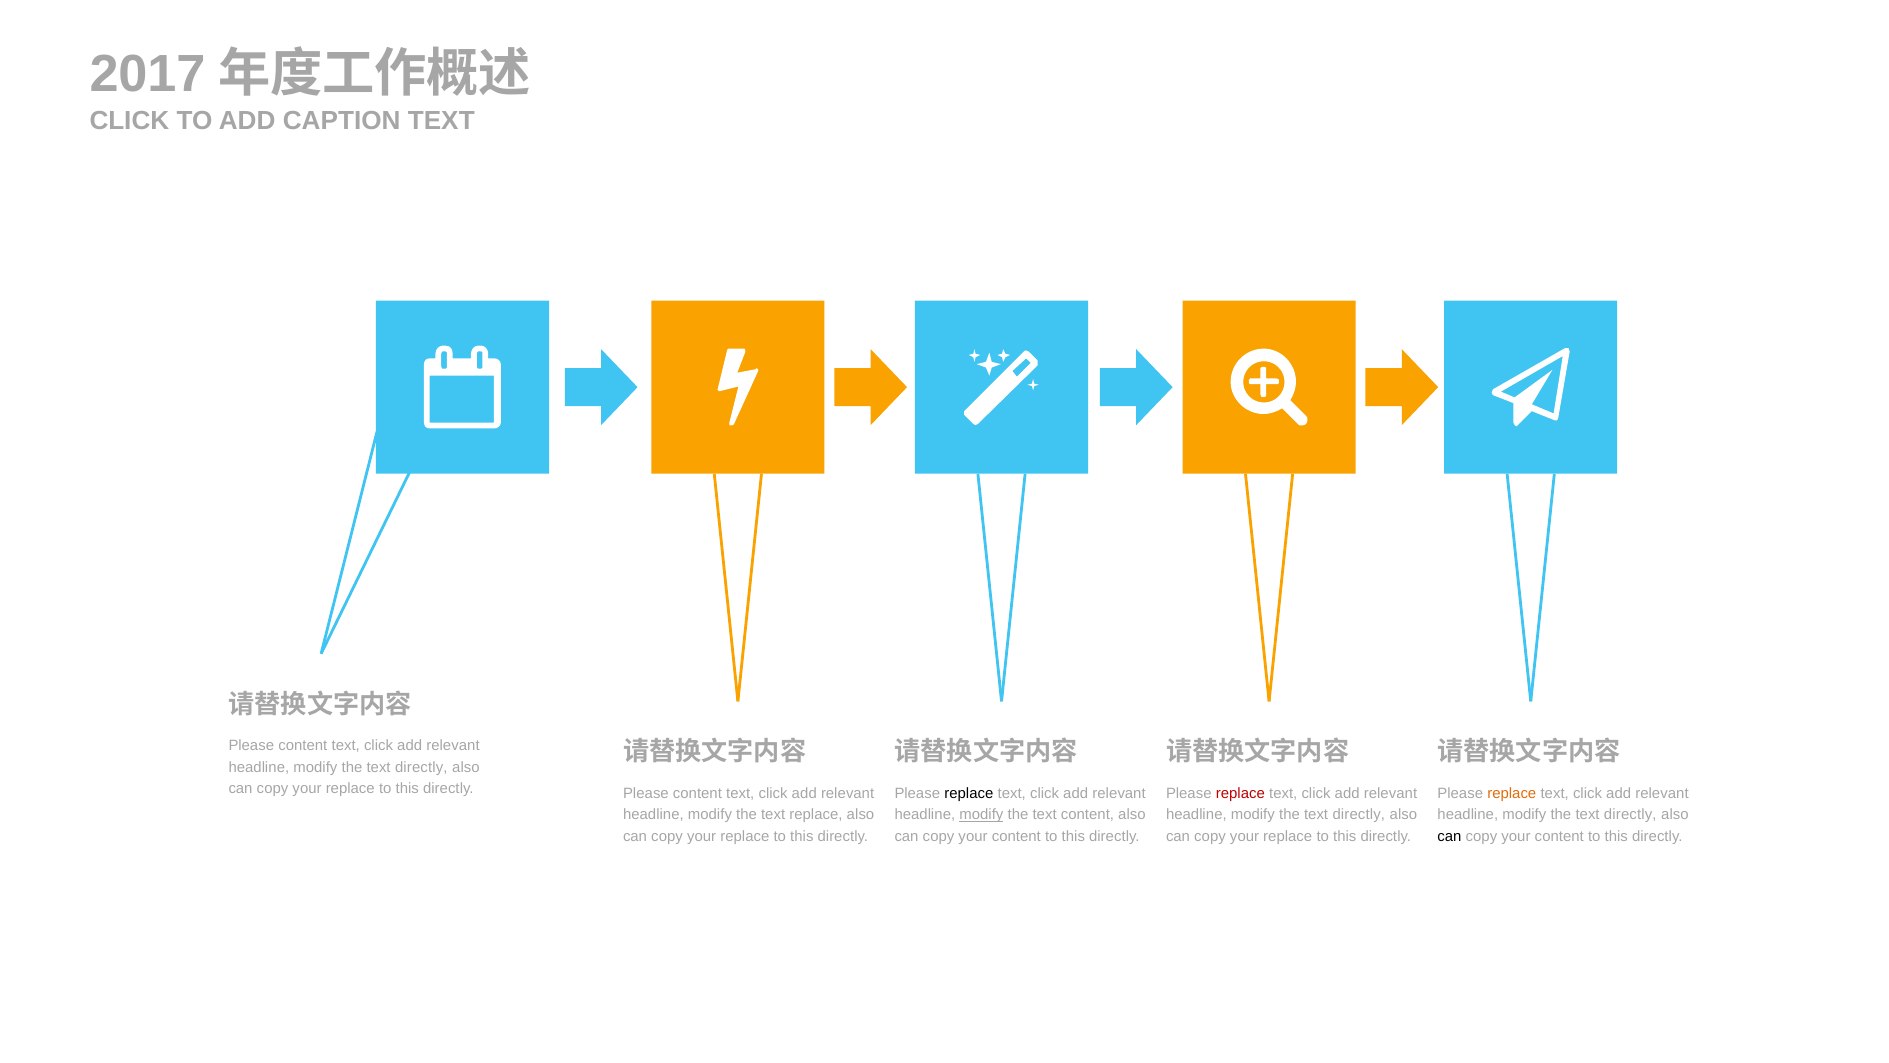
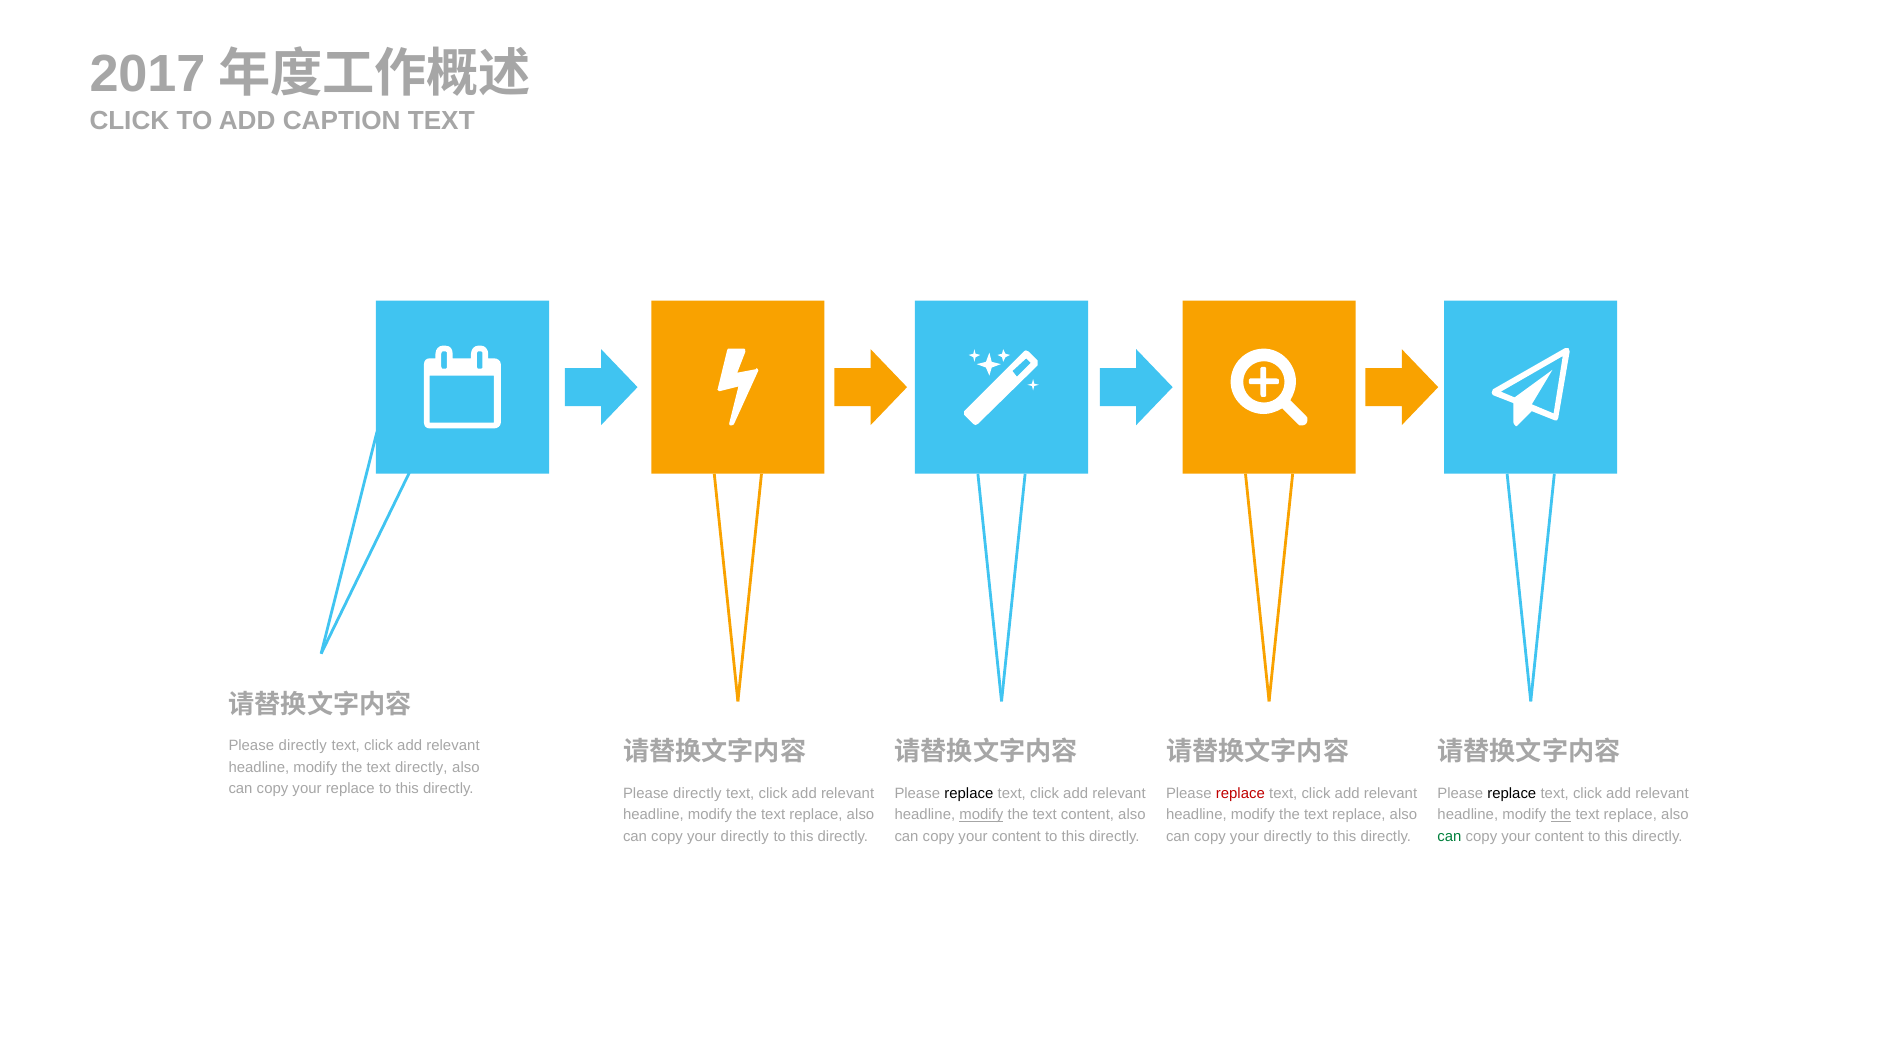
content: content -> directly (303, 746)
content: content -> directly (697, 793)
replace colour: orange -> black (1512, 793)
directly: directly -> replace (1359, 815)
the underline: none -> present (1561, 815)
directly: directly -> replace (1630, 815)
replace: replace -> directly (745, 836)
replace: replace -> directly (1288, 836)
can colour: black -> green (1449, 836)
